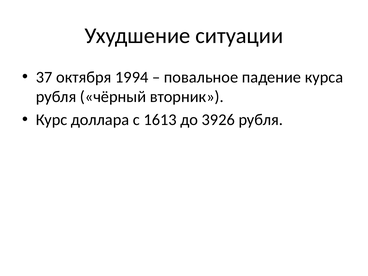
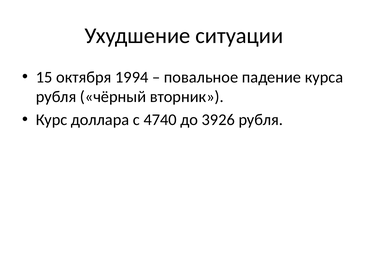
37: 37 -> 15 (44, 77)
1613: 1613 -> 4740 (160, 120)
